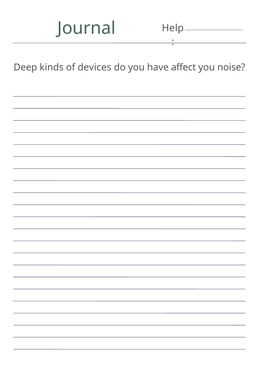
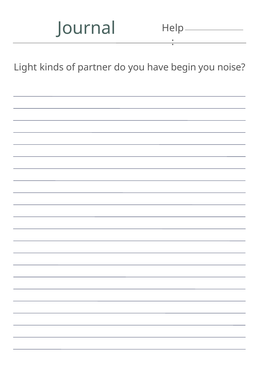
Deep: Deep -> Light (25, 67)
devices: devices -> partner (95, 67)
affect: affect -> begin (184, 67)
